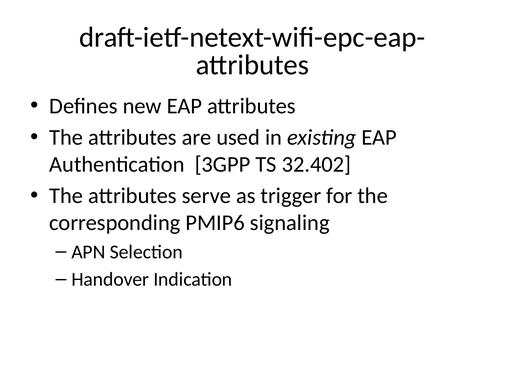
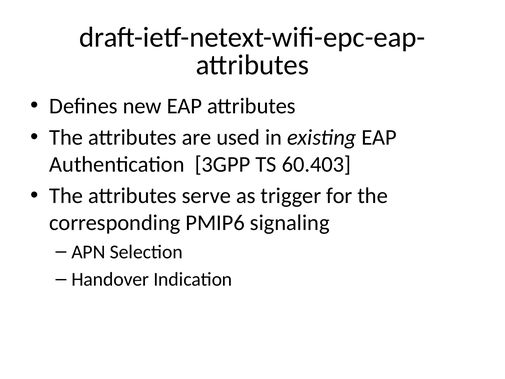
32.402: 32.402 -> 60.403 (316, 164)
